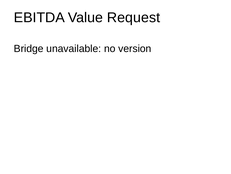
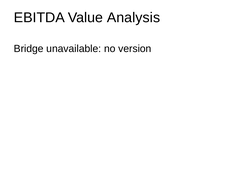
Request: Request -> Analysis (133, 18)
